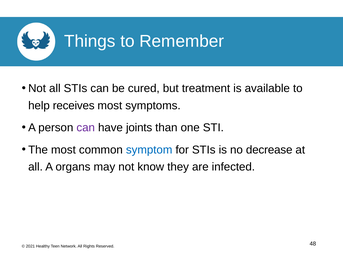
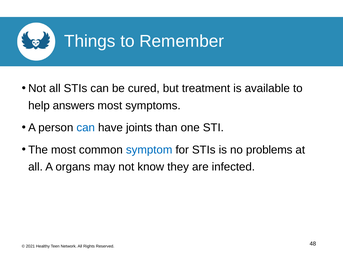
receives: receives -> answers (74, 106)
can colour: purple -> blue (86, 128)
decrease: decrease -> problems (269, 150)
